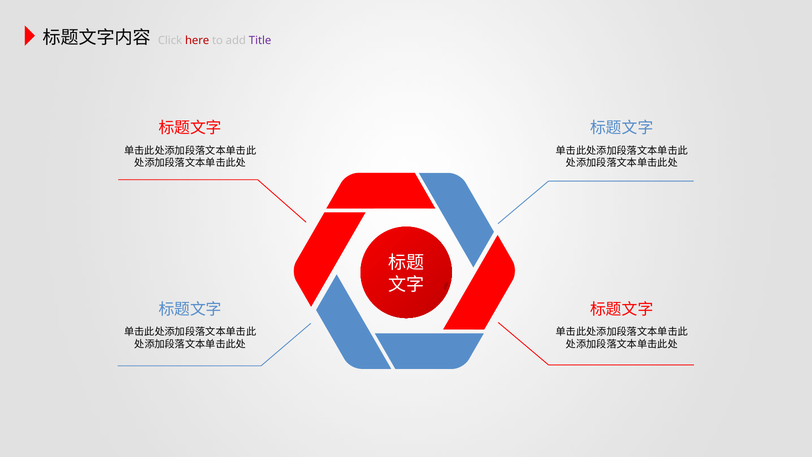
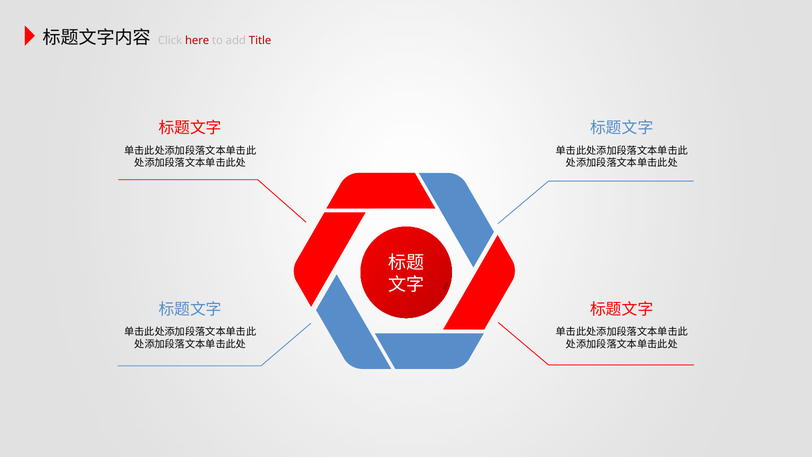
Title colour: purple -> red (260, 40)
